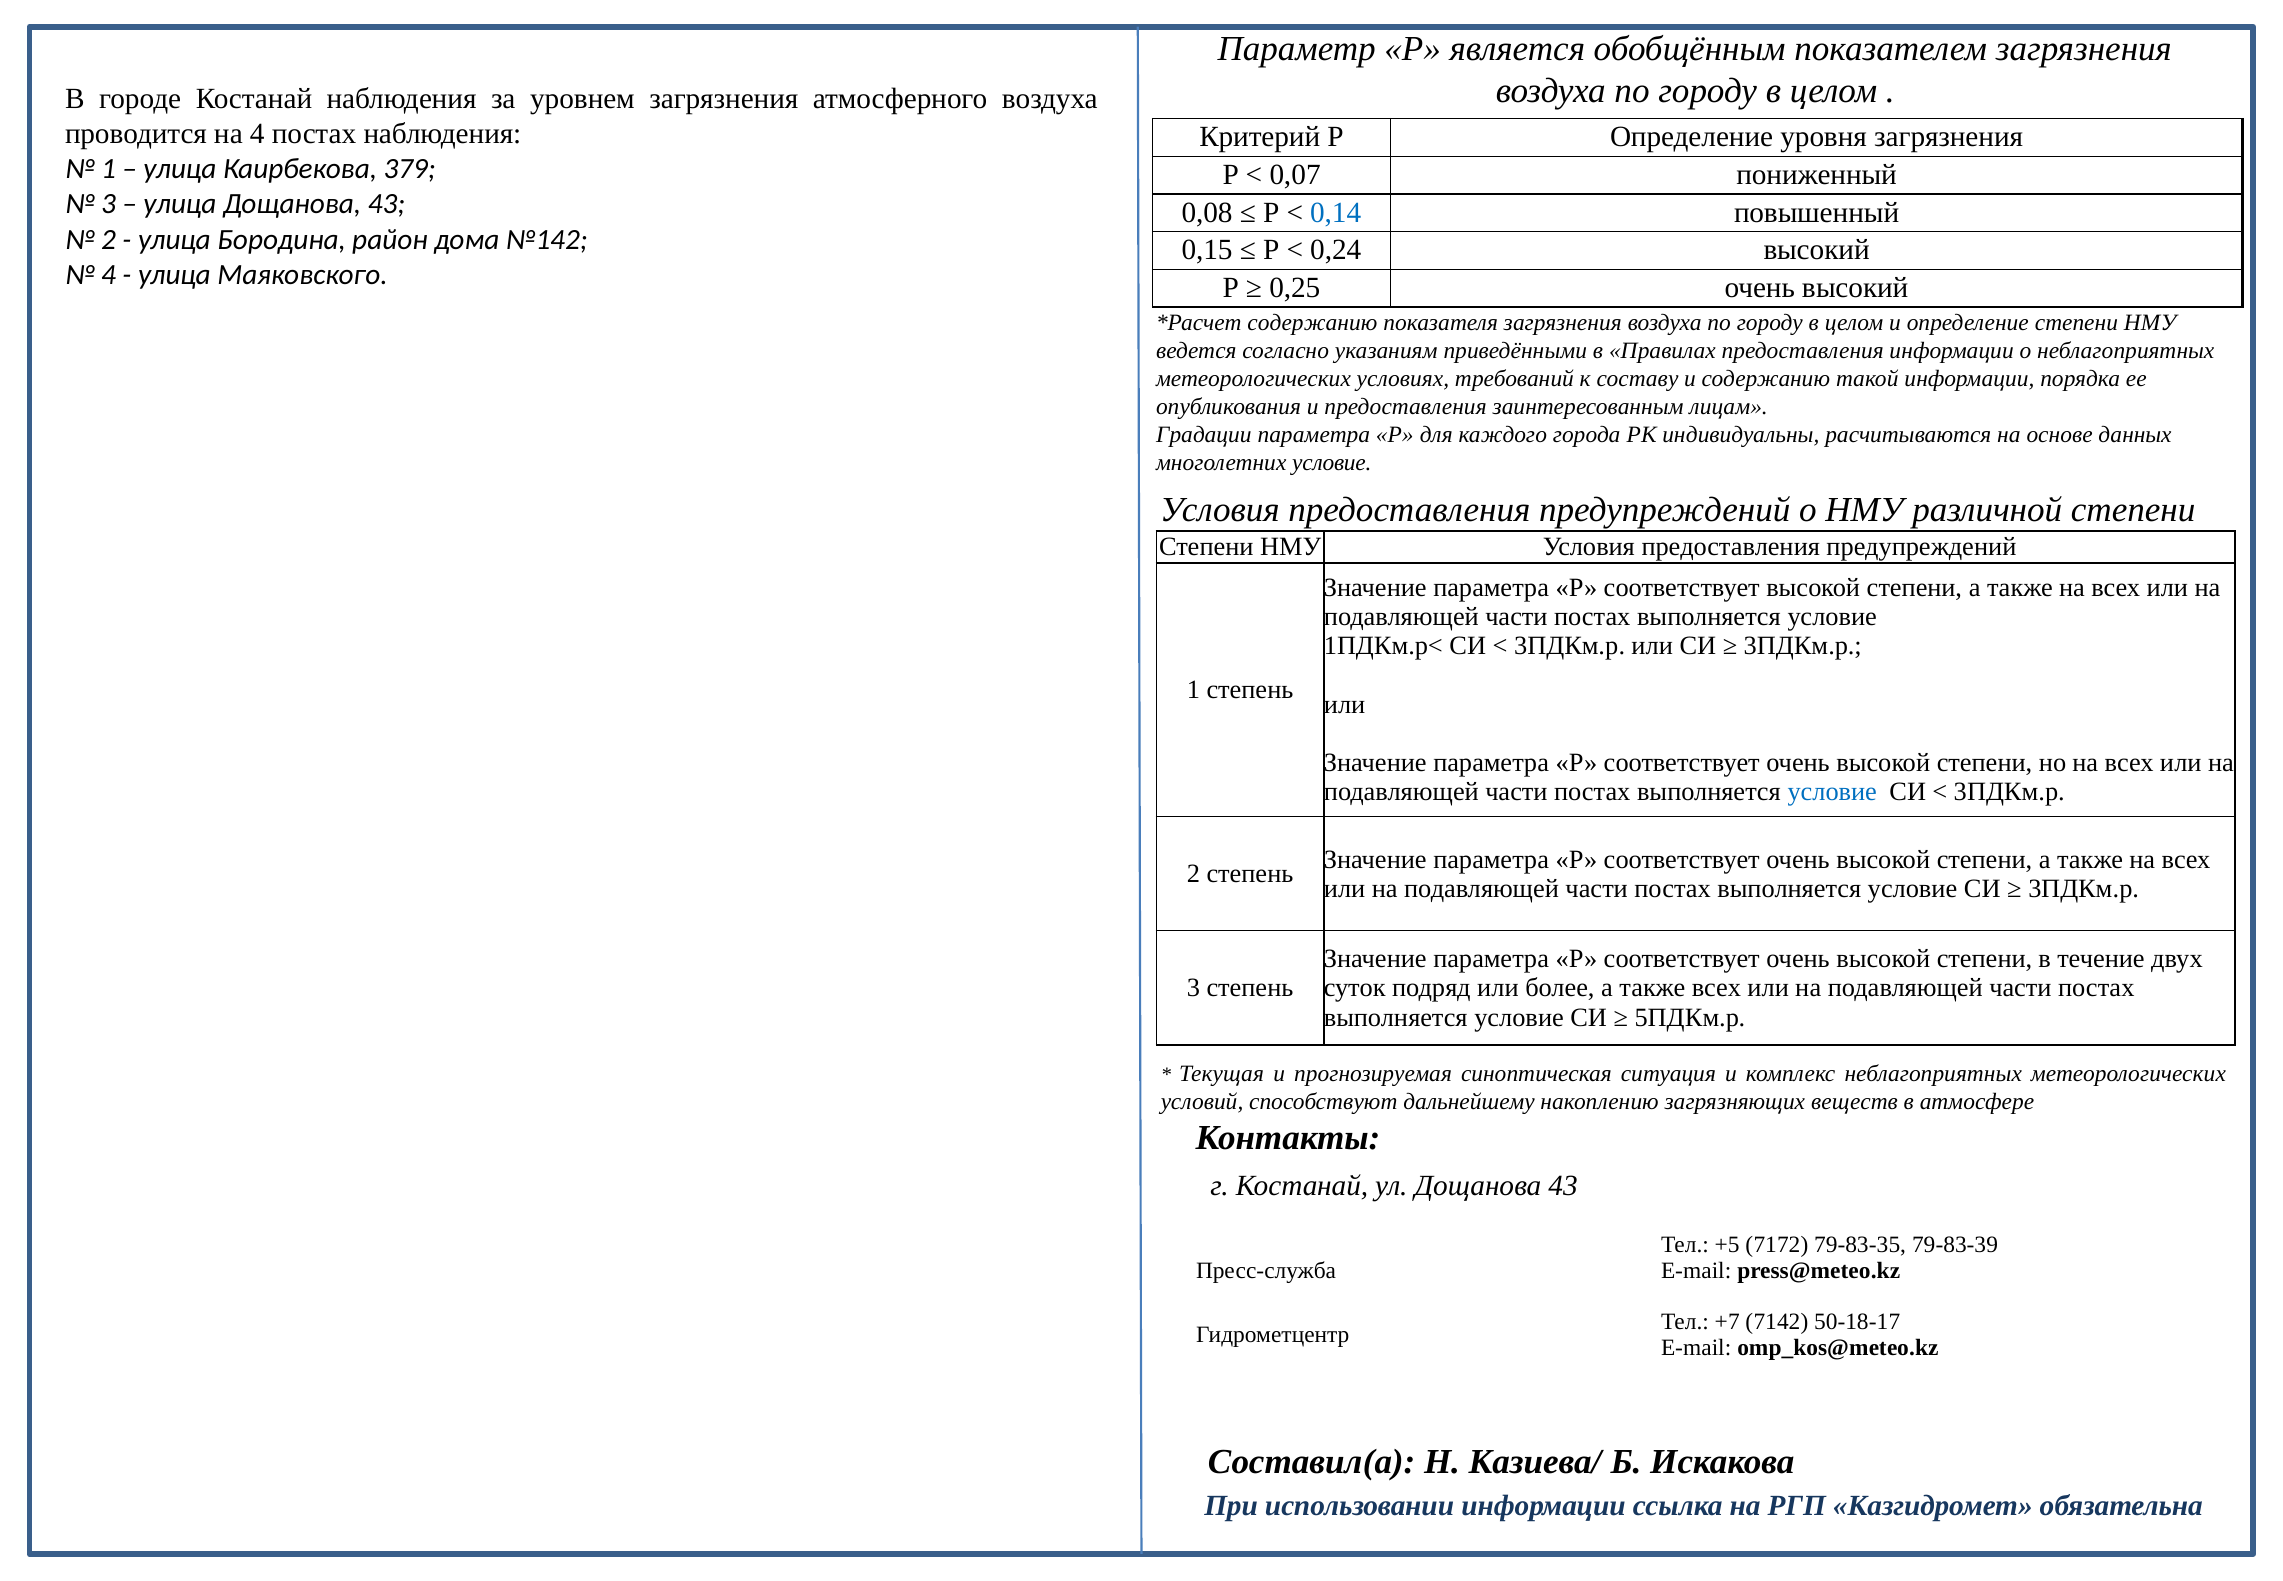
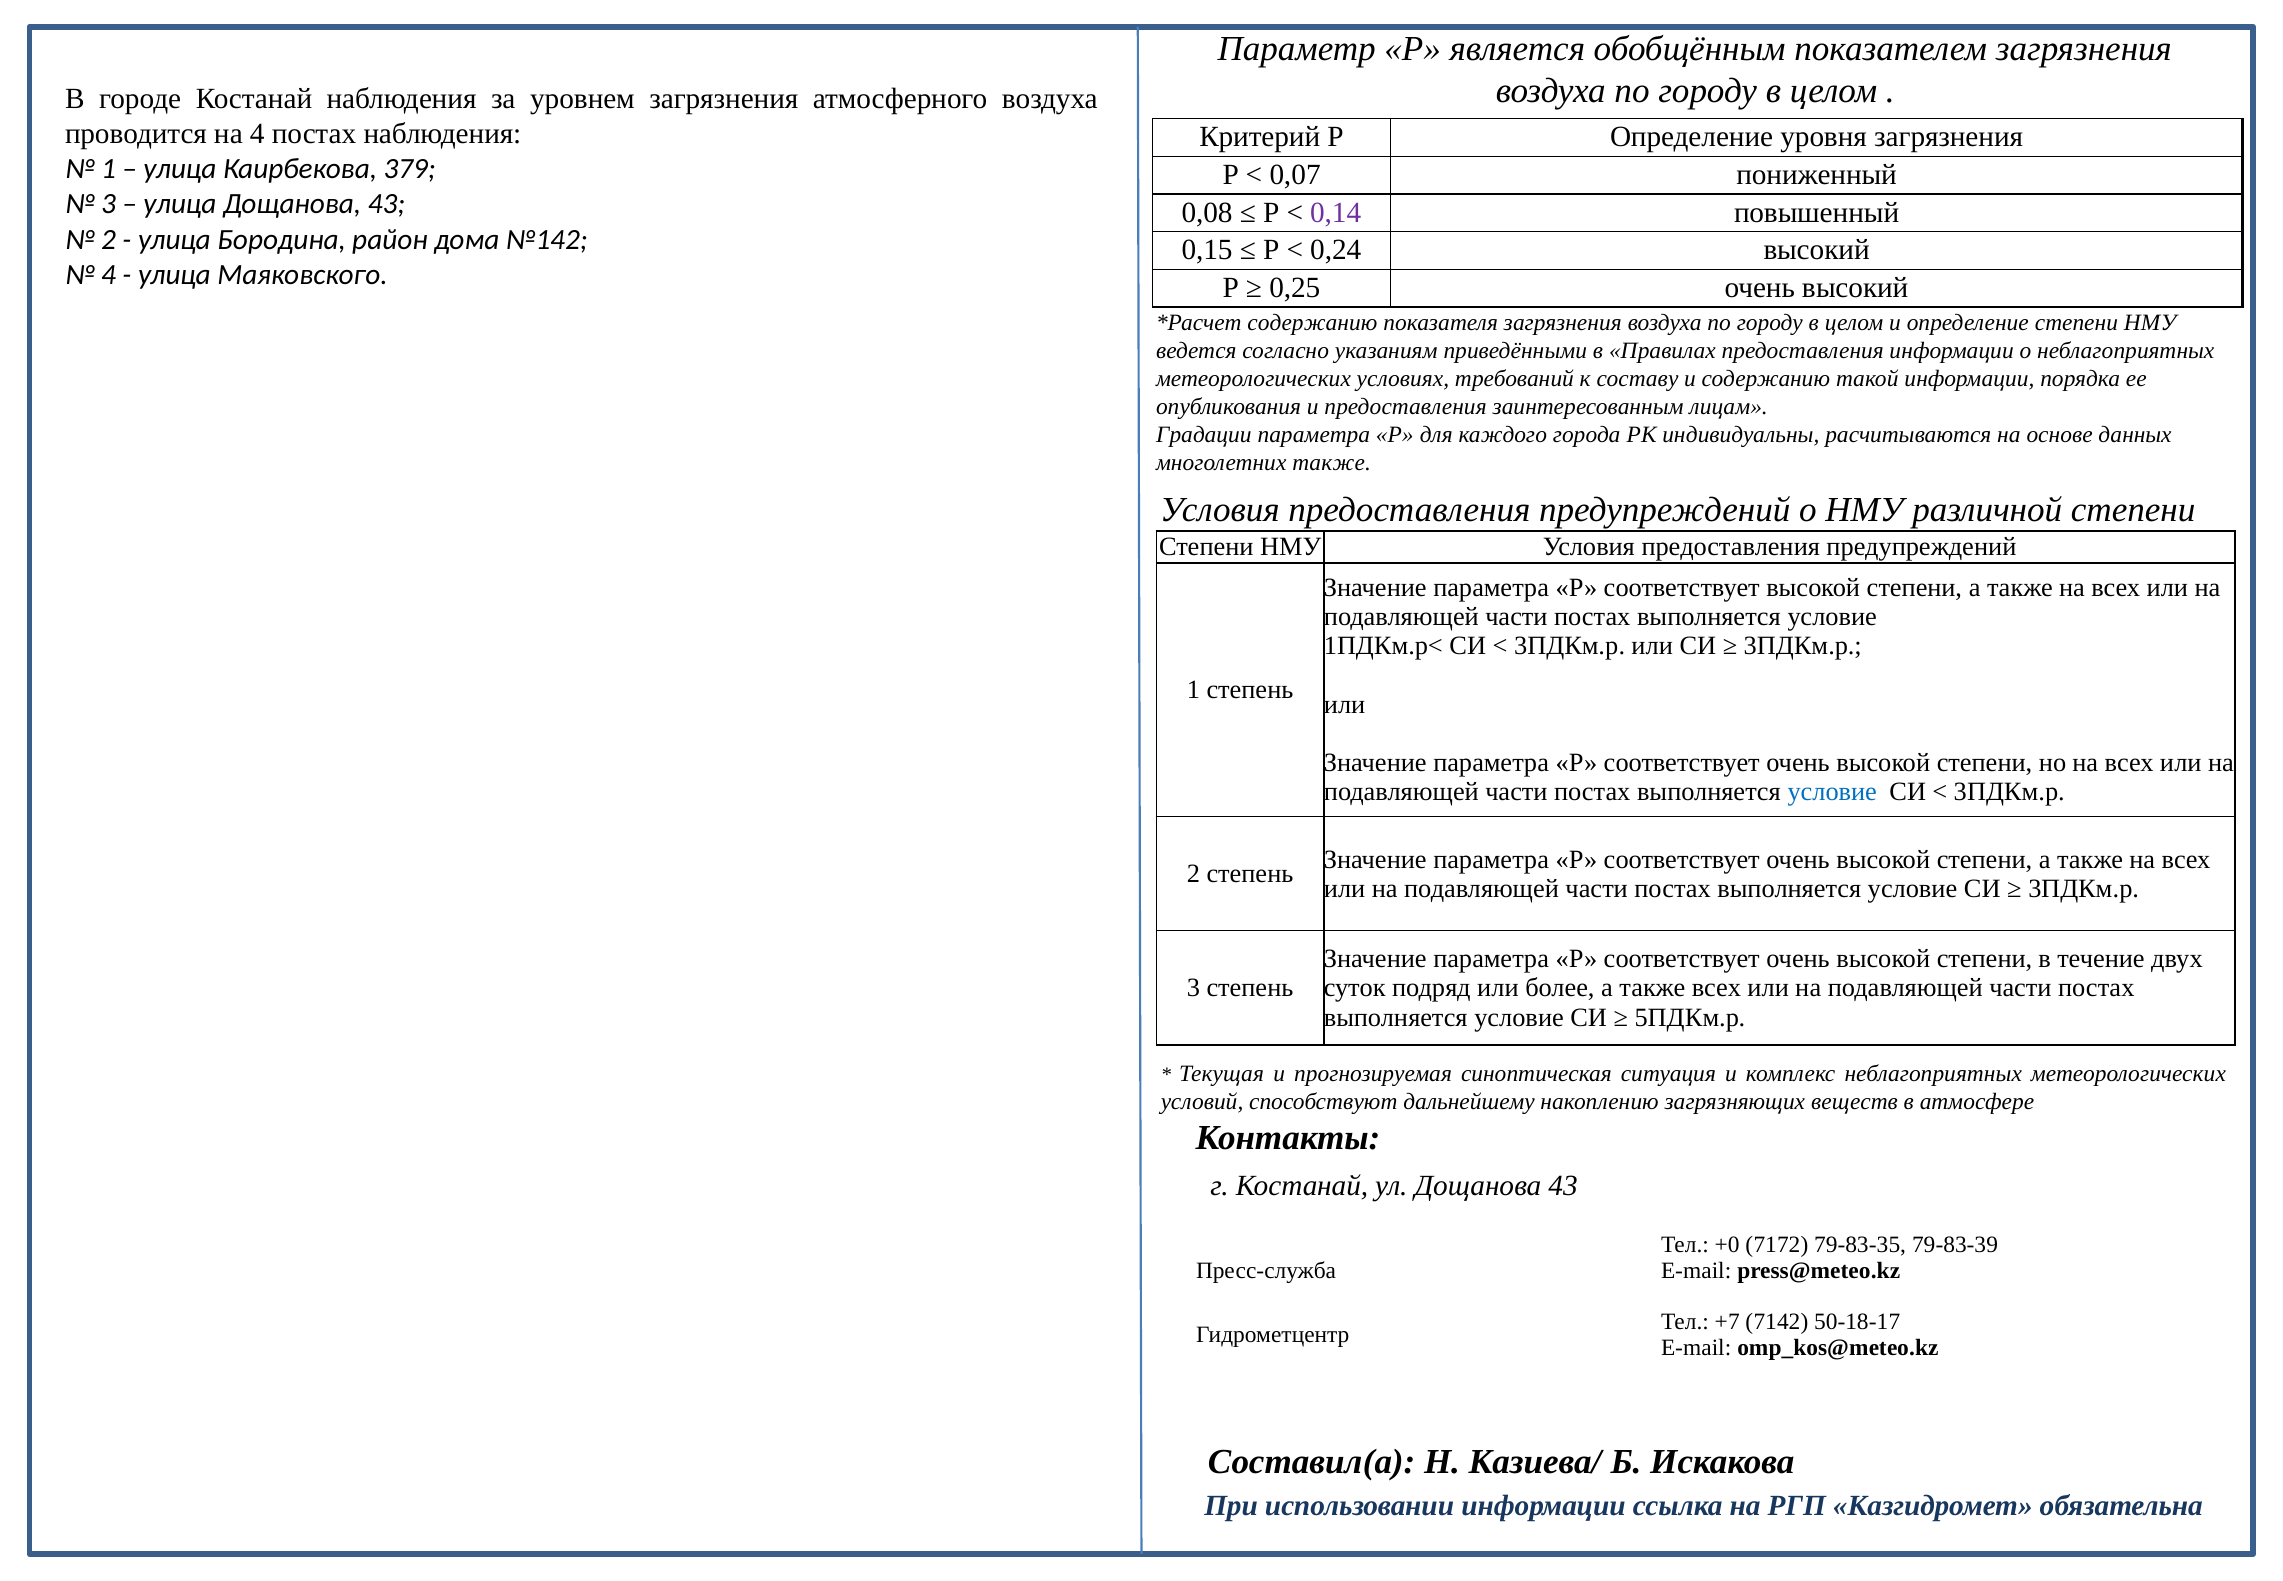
0,14 colour: blue -> purple (1336, 212)
многолетних условие: условие -> также (1332, 463)
+5: +5 -> +0 (1727, 1244)
